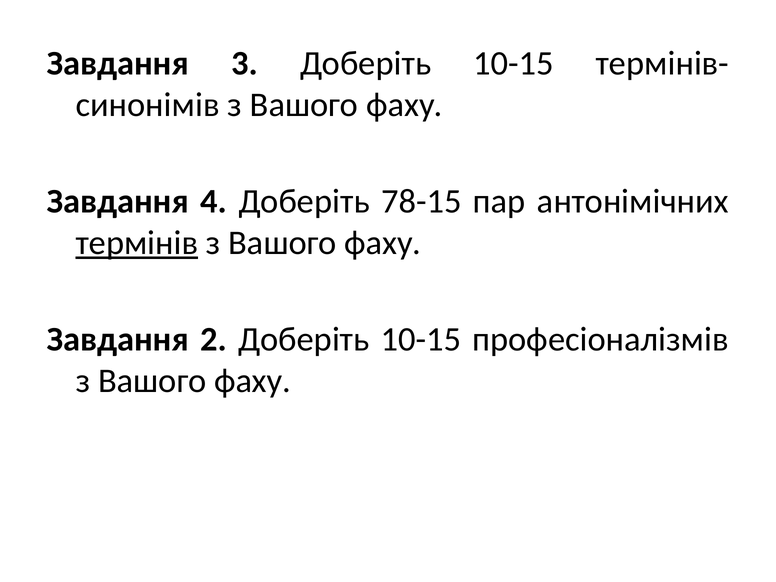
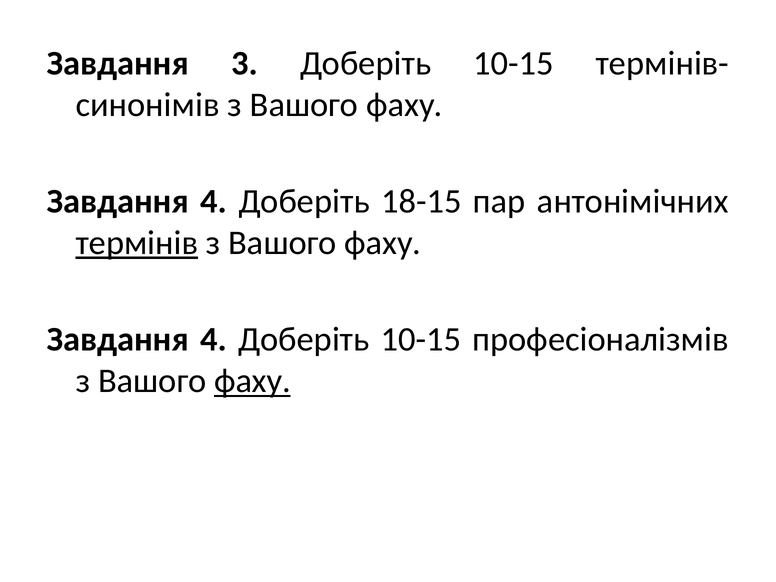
78-15: 78-15 -> 18-15 (421, 201)
2: 2 -> 4 (213, 340)
фаху underline: none -> present (252, 381)
